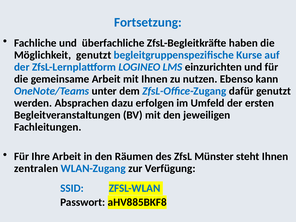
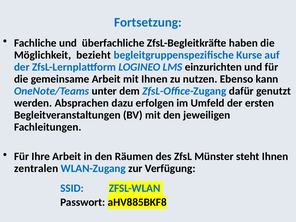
Möglichkeit genutzt: genutzt -> bezieht (94, 55)
